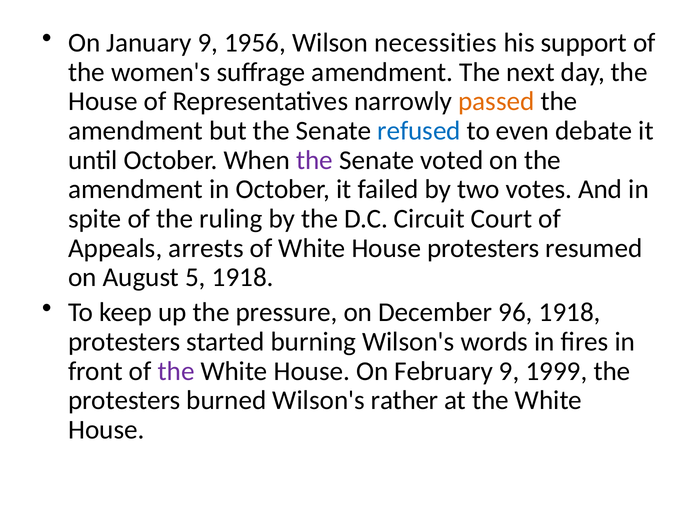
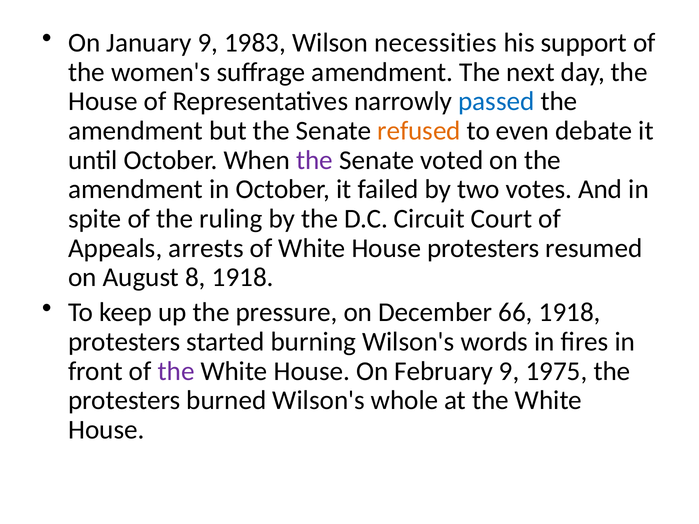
1956: 1956 -> 1983 (255, 43)
passed colour: orange -> blue (496, 101)
refused colour: blue -> orange (419, 131)
5: 5 -> 8 (195, 278)
96: 96 -> 66 (516, 313)
1999: 1999 -> 1975 (557, 371)
rather: rather -> whole (405, 401)
